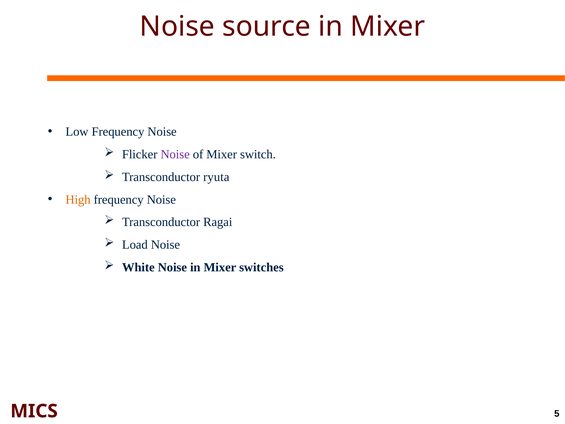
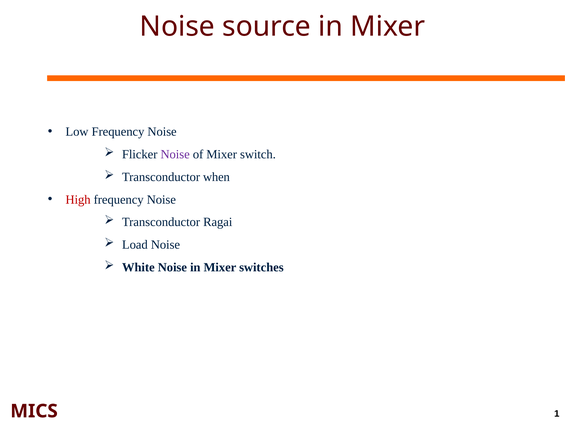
ryuta: ryuta -> when (216, 177)
High colour: orange -> red (78, 199)
5: 5 -> 1 (557, 414)
